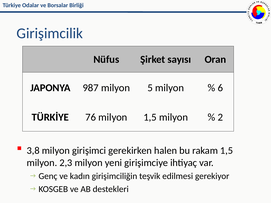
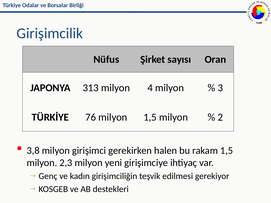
987: 987 -> 313 (91, 88)
5: 5 -> 4 (150, 88)
6: 6 -> 3 (220, 88)
